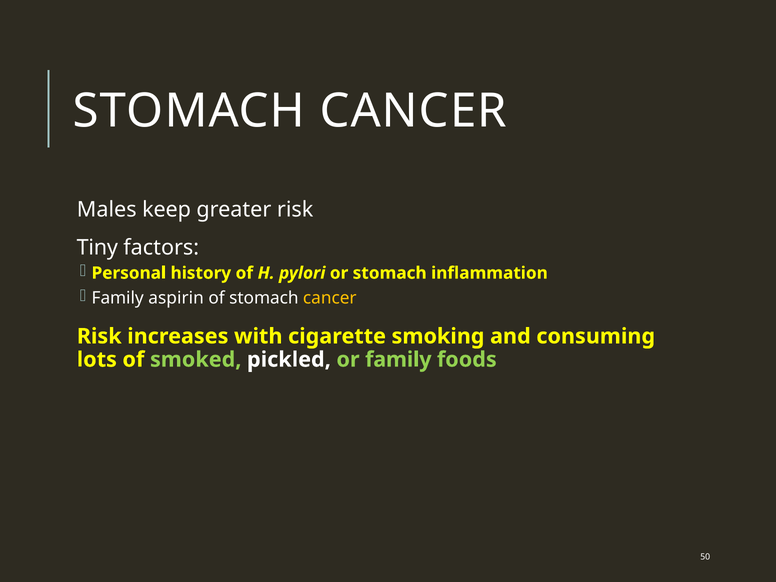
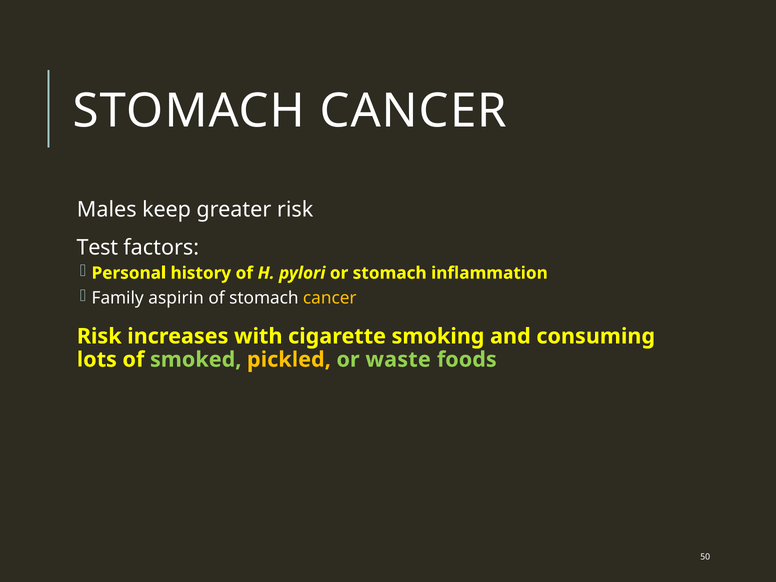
Tiny: Tiny -> Test (97, 248)
pickled colour: white -> yellow (289, 360)
or family: family -> waste (398, 360)
